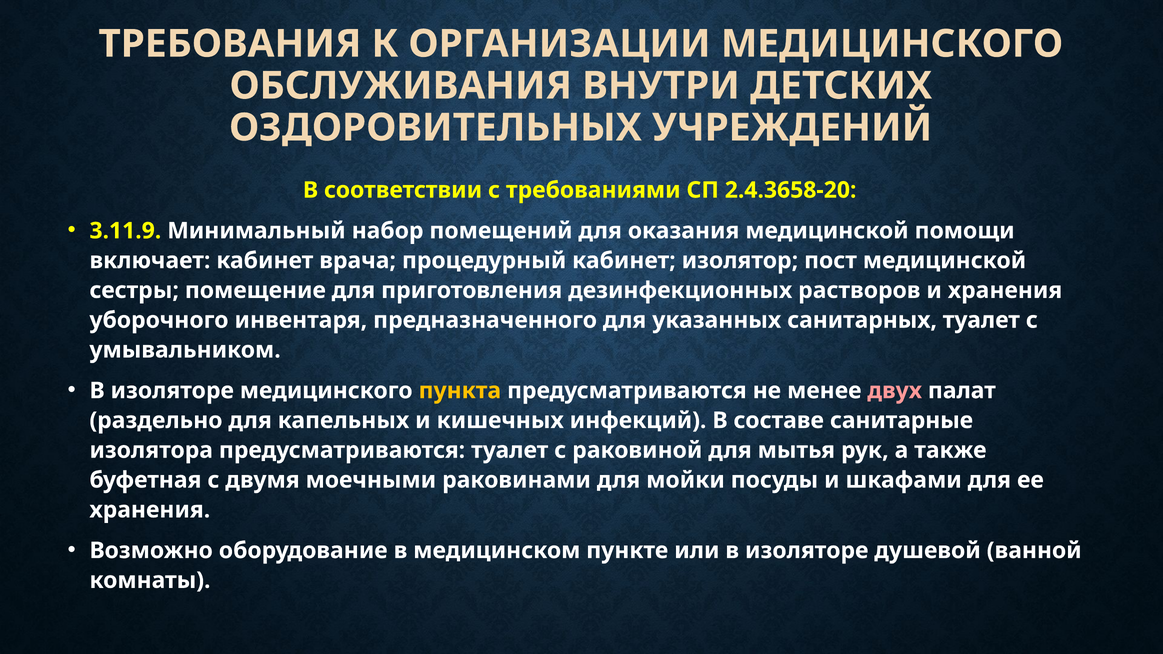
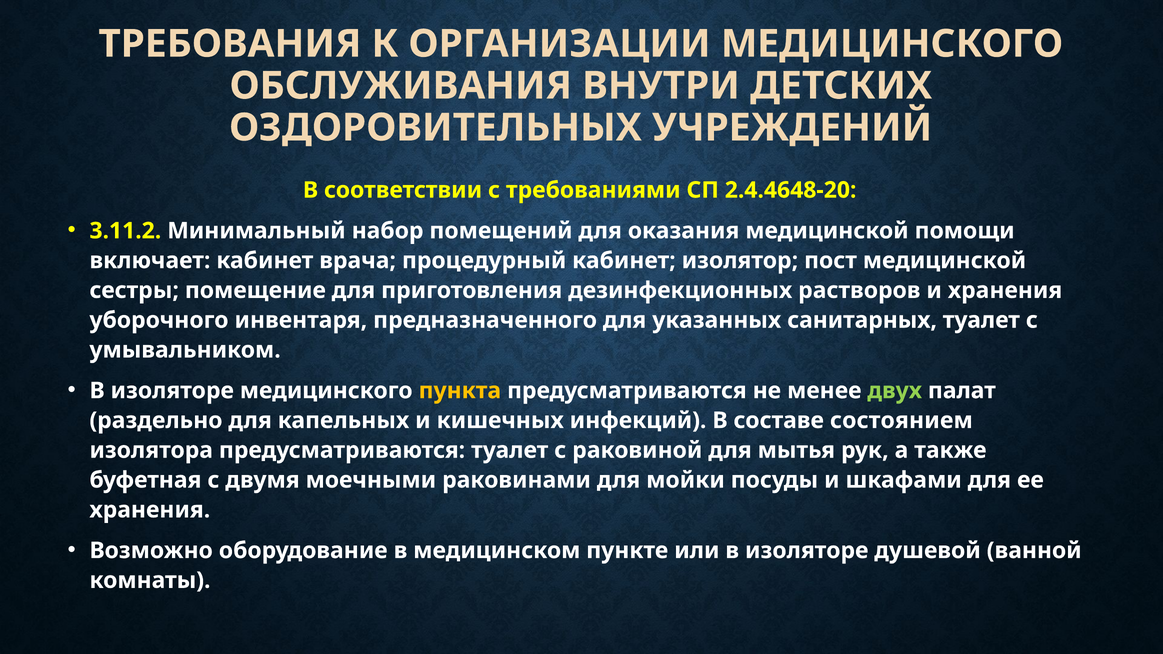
2.4.3658-20: 2.4.3658-20 -> 2.4.4648-20 (791, 190)
3.11.9: 3.11.9 -> 3.11.2 (125, 231)
двух colour: pink -> light green (895, 391)
санитарные: санитарные -> состоянием (901, 421)
